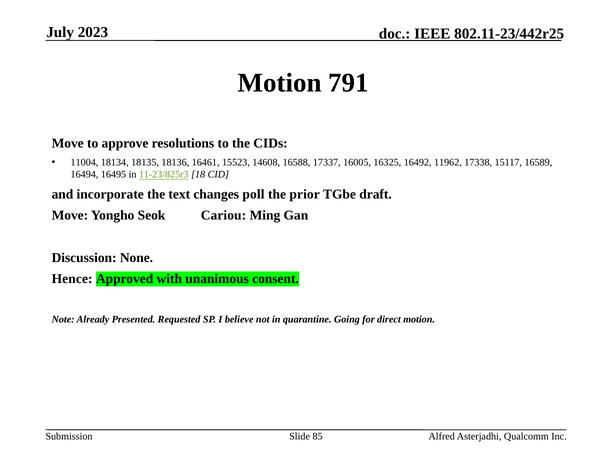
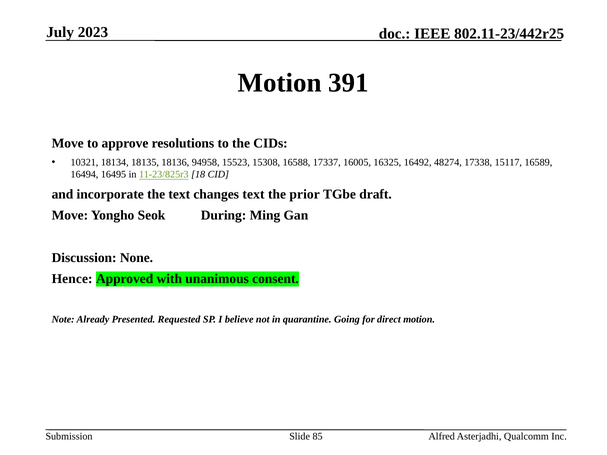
791: 791 -> 391 (349, 83)
11004: 11004 -> 10321 (85, 163)
16461: 16461 -> 94958 (206, 163)
14608: 14608 -> 15308 (266, 163)
11962: 11962 -> 48274 (448, 163)
changes poll: poll -> text (253, 194)
Cariou: Cariou -> During (224, 215)
